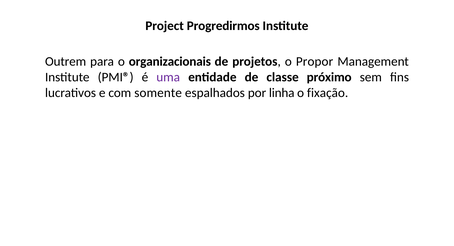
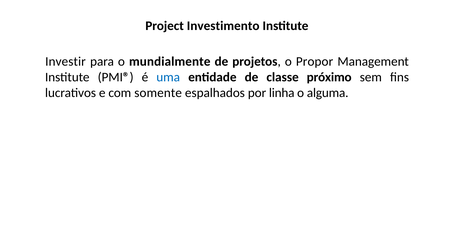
Progredirmos: Progredirmos -> Investimento (223, 26)
Outrem: Outrem -> Investir (65, 62)
organizacionais: organizacionais -> mundialmente (170, 62)
uma colour: purple -> blue (168, 77)
fixação: fixação -> alguma (328, 93)
